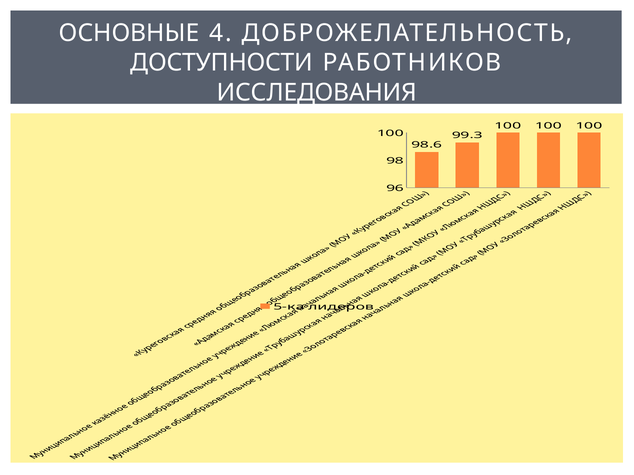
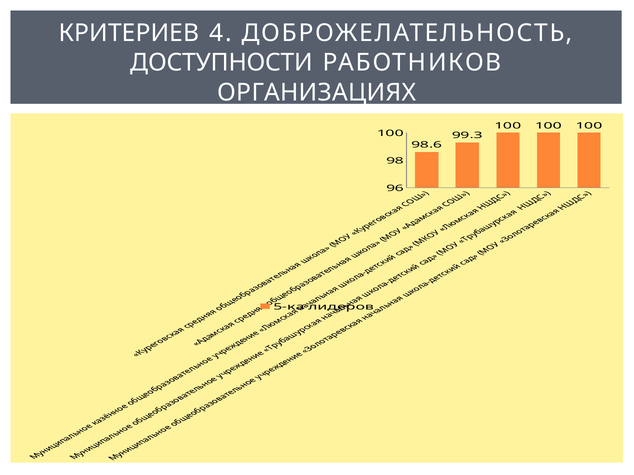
ОСНОВНЫЕ: ОСНОВНЫЕ -> КРИТЕРИЕВ (129, 33)
ИССЛЕДОВАНИЯ: ИССЛЕДОВАНИЯ -> ОРГАНИЗАЦИЯХ (317, 93)
